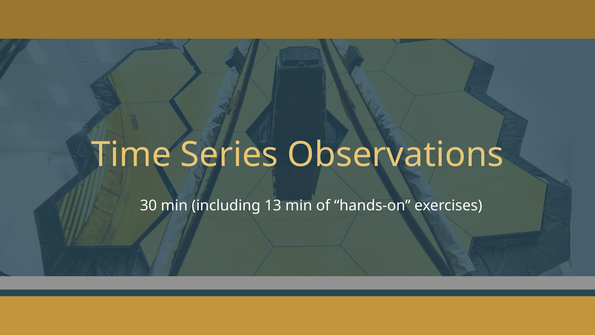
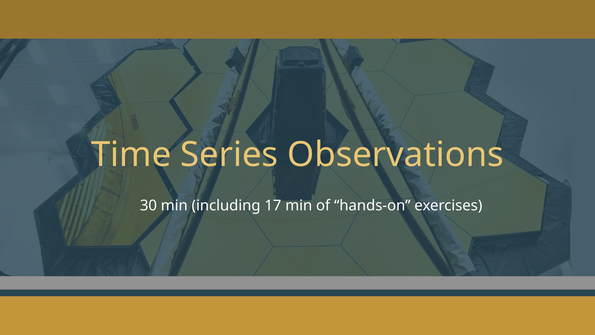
13: 13 -> 17 (273, 205)
